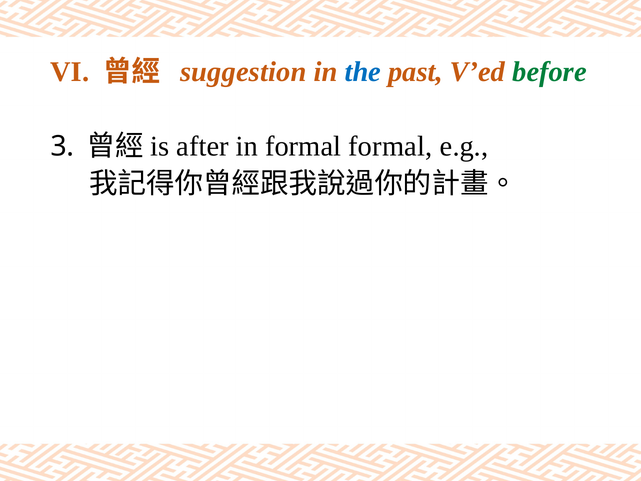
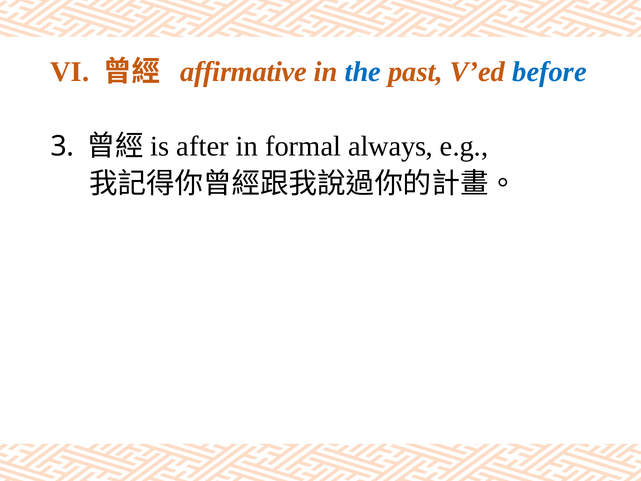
suggestion: suggestion -> affirmative (243, 72)
before colour: green -> blue (549, 72)
formal formal: formal -> always (391, 146)
